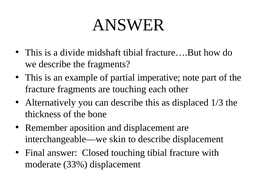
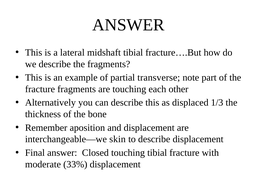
divide: divide -> lateral (72, 53)
imperative: imperative -> transverse (159, 78)
